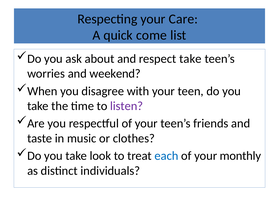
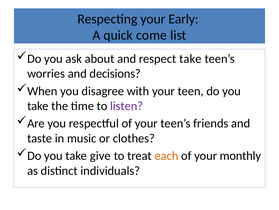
Care: Care -> Early (183, 19)
weekend: weekend -> decisions (115, 73)
look: look -> give (100, 155)
each colour: blue -> orange (166, 155)
